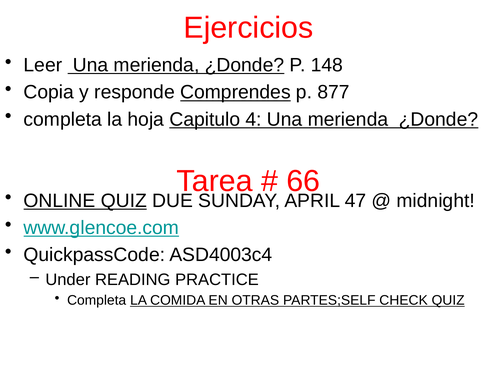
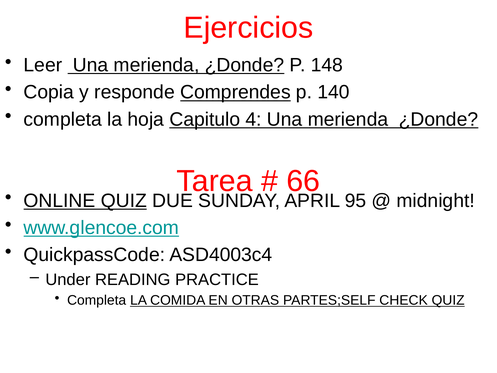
877: 877 -> 140 (333, 92)
47: 47 -> 95 (356, 201)
